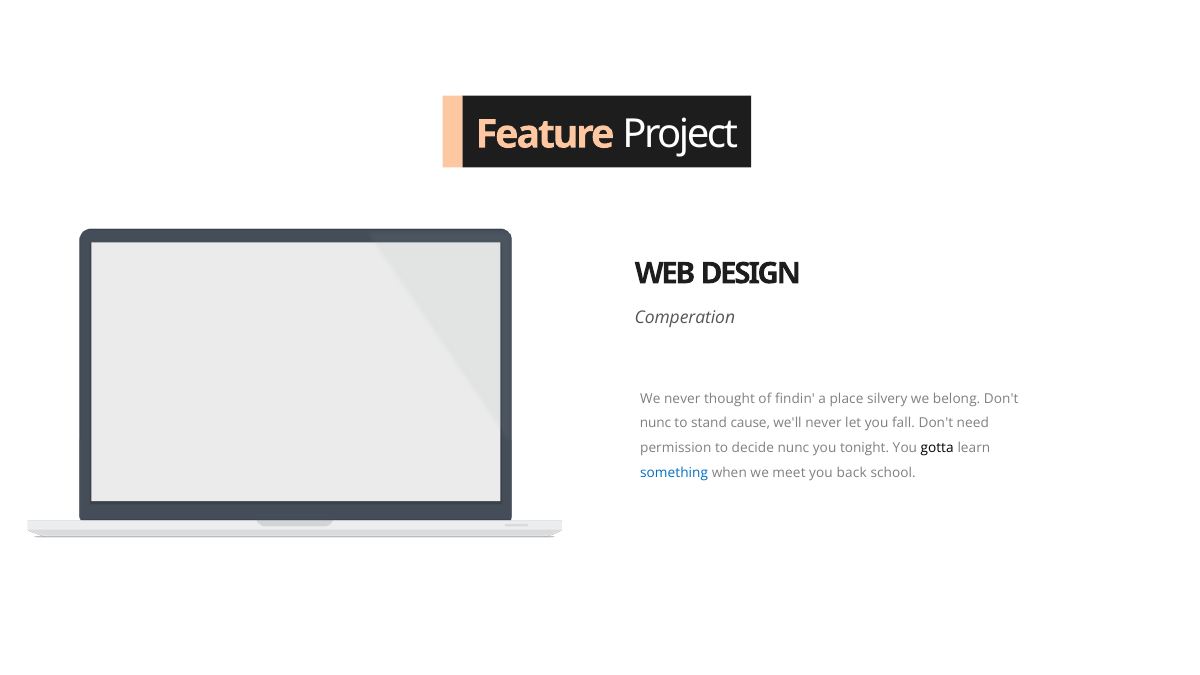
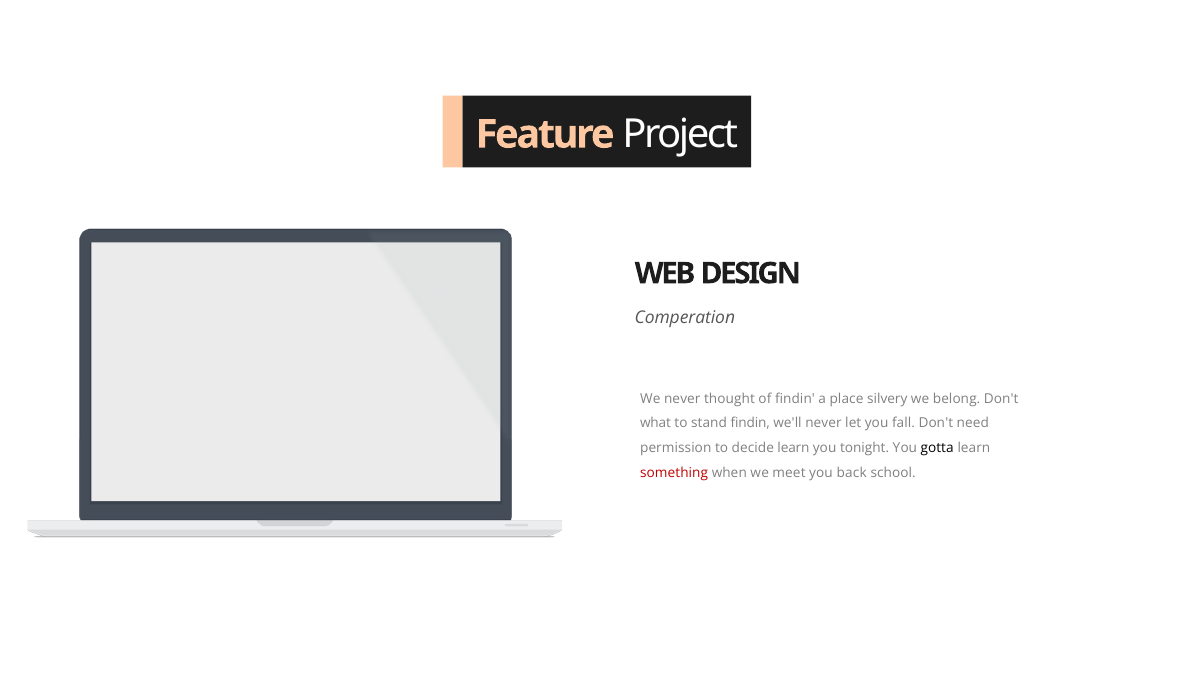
nunc: nunc -> what (656, 423)
stand cause: cause -> findin (750, 423)
decide nunc: nunc -> learn (794, 448)
something colour: blue -> red (674, 473)
